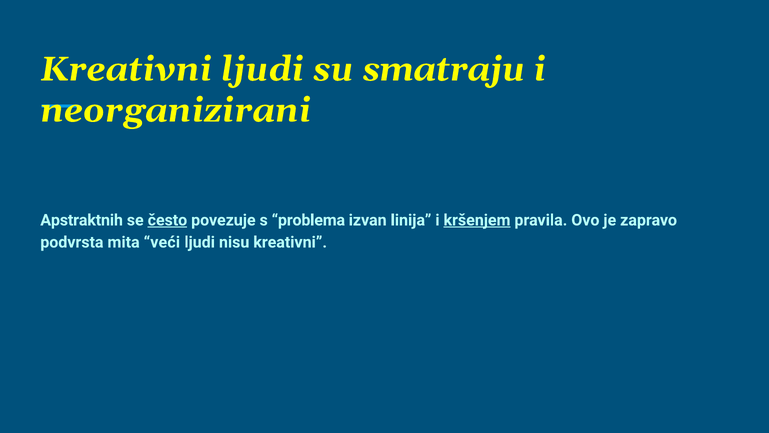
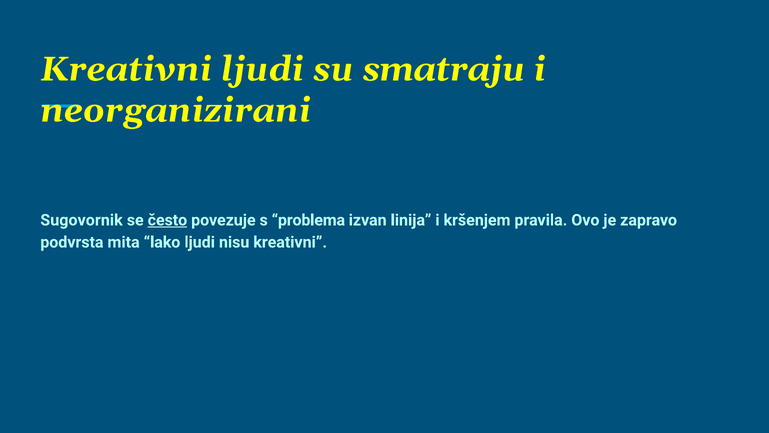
Apstraktnih: Apstraktnih -> Sugovornik (82, 220)
kršenjem underline: present -> none (477, 220)
veći: veći -> lako (162, 242)
